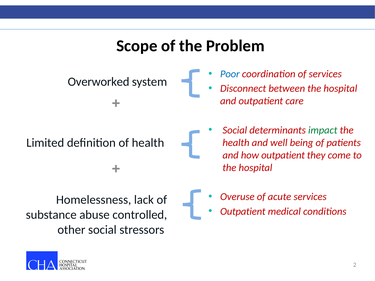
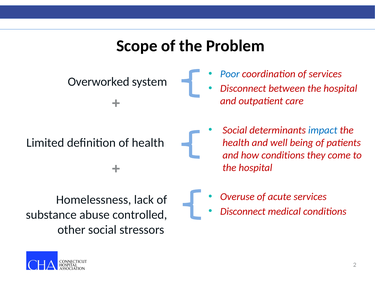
impact colour: green -> blue (323, 130)
how outpatient: outpatient -> conditions (283, 155)
Outpatient: Outpatient -> Disconnect (243, 212)
